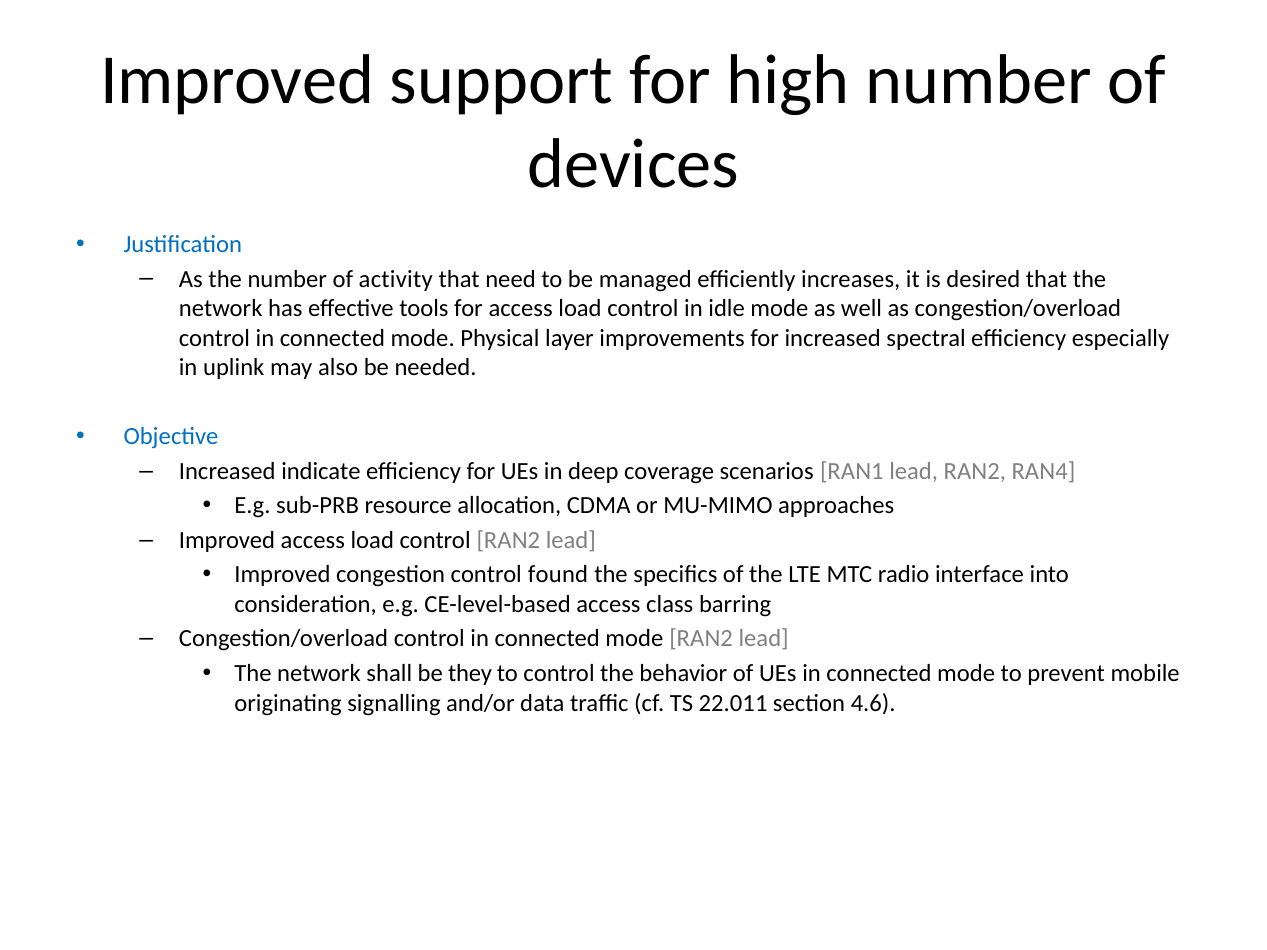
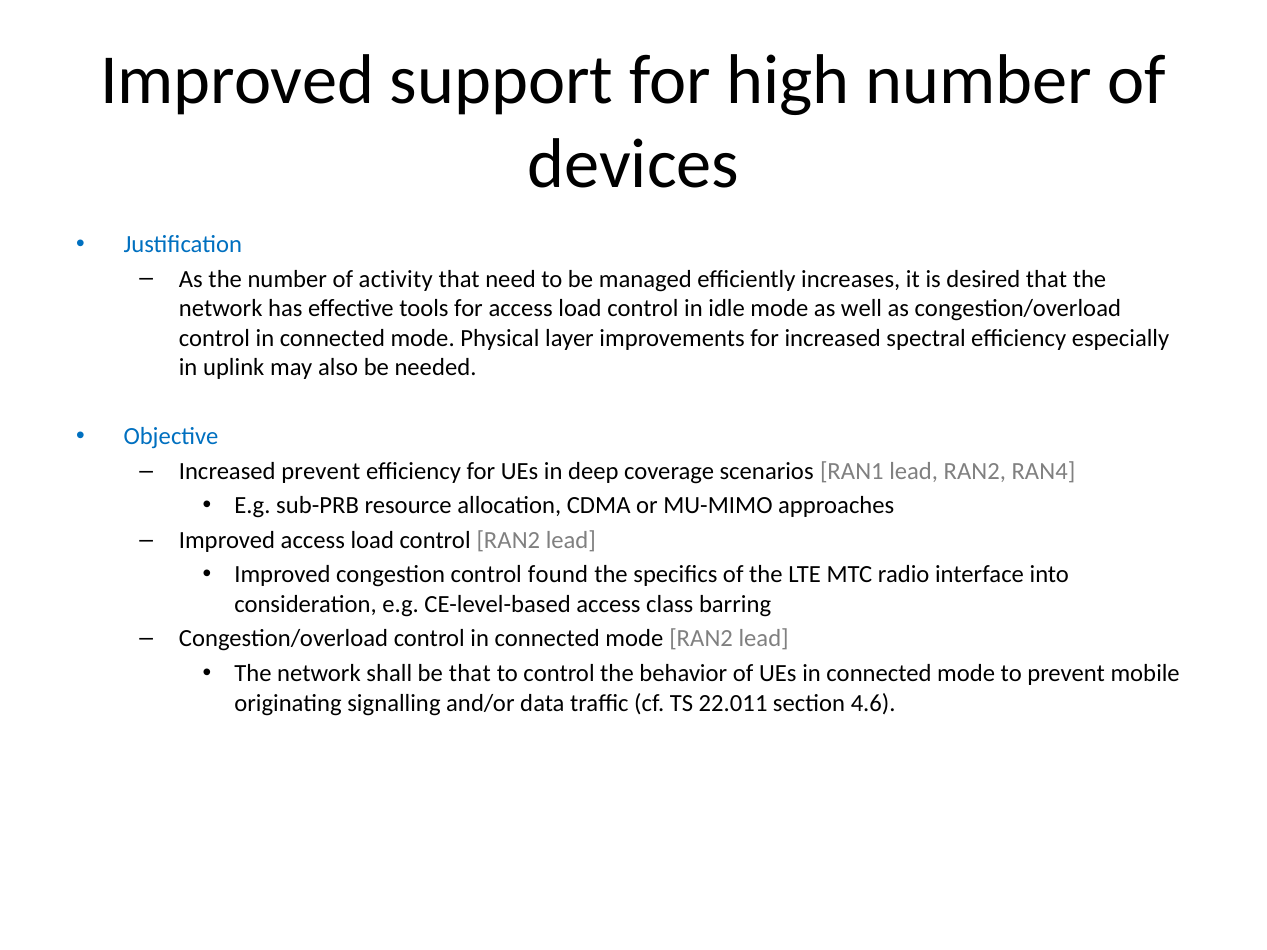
Increased indicate: indicate -> prevent (321, 471)
be they: they -> that (470, 674)
